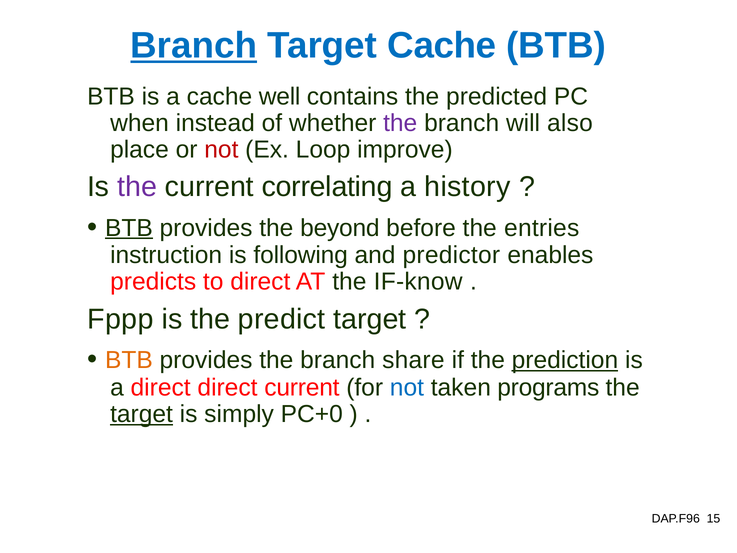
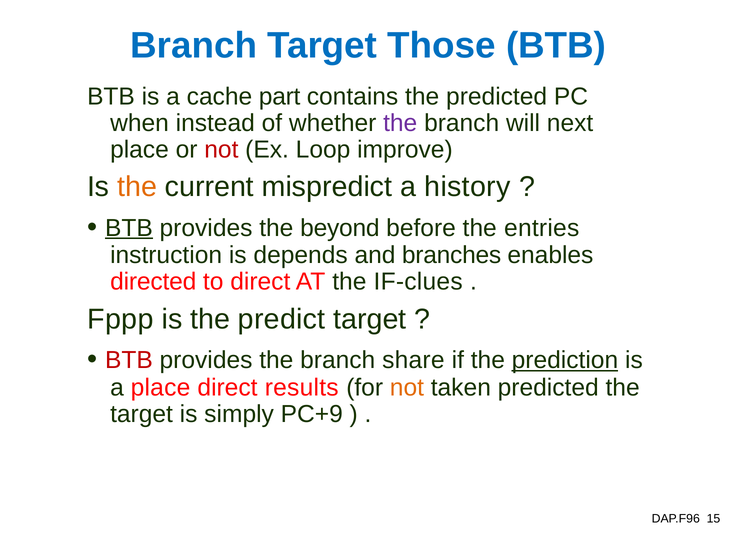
Branch underline: present -> none (194, 46)
Target Cache: Cache -> Those (442, 46)
well: well -> part (280, 97)
also: also -> next (570, 123)
the colour: purple -> orange (137, 187)
correlating: correlating -> mispredict (327, 187)
following: following -> depends (301, 255)
predictor: predictor -> branches (452, 255)
predicts: predicts -> directed (153, 282)
IF-know: IF-know -> IF-clues (418, 282)
BTB colour: orange -> red (129, 360)
a direct: direct -> place (160, 387)
direct current: current -> results (302, 387)
not colour: blue -> orange (407, 387)
taken programs: programs -> predicted (548, 387)
target underline: present -> none (142, 414)
PC+0: PC+0 -> PC+9 (312, 414)
